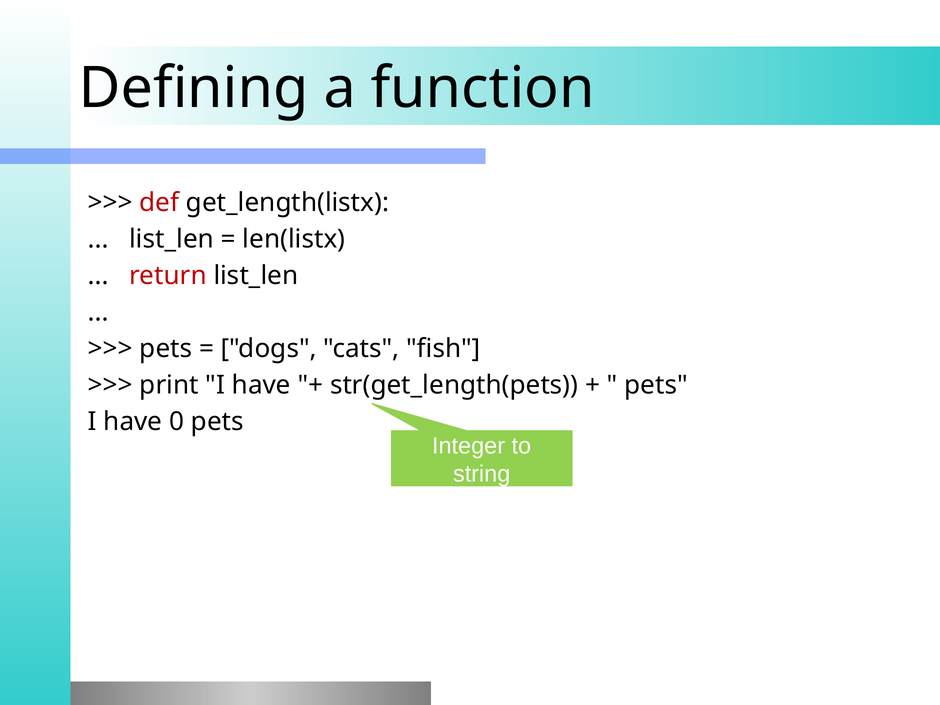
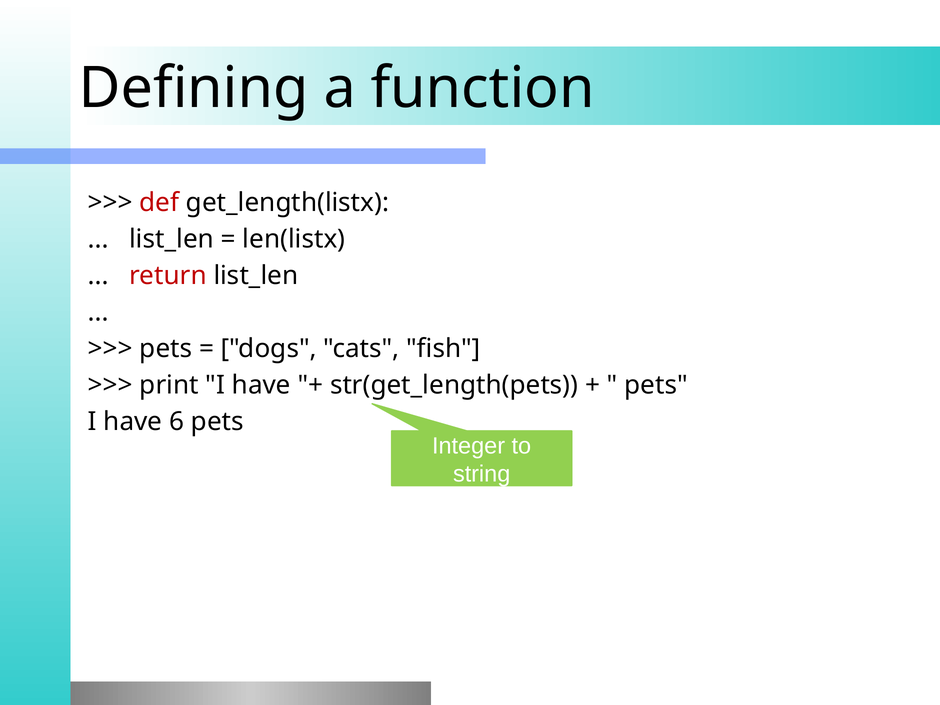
0: 0 -> 6 (177, 422)
